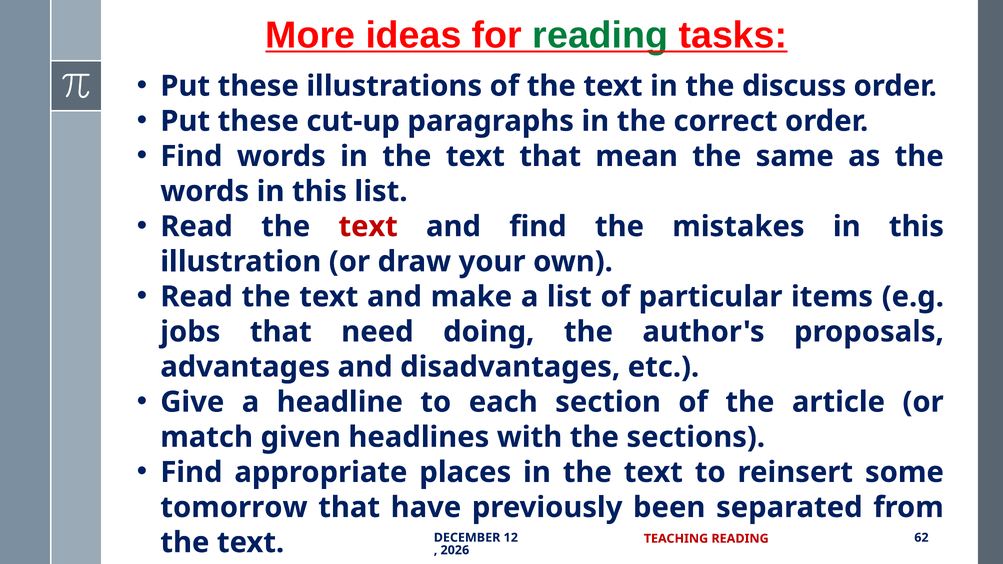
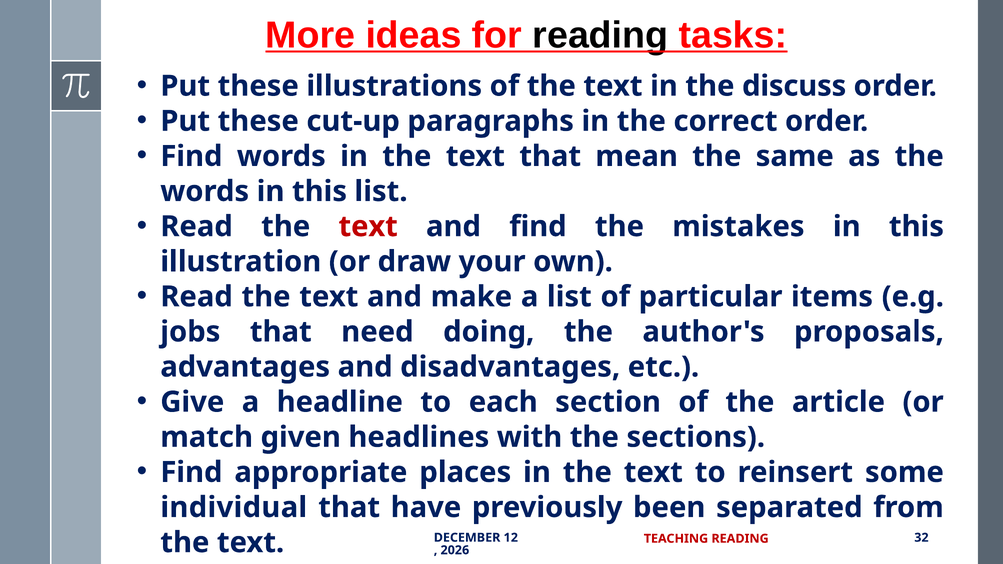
reading colour: green -> black (600, 35)
tomorrow: tomorrow -> individual (234, 508)
62: 62 -> 32 (921, 538)
